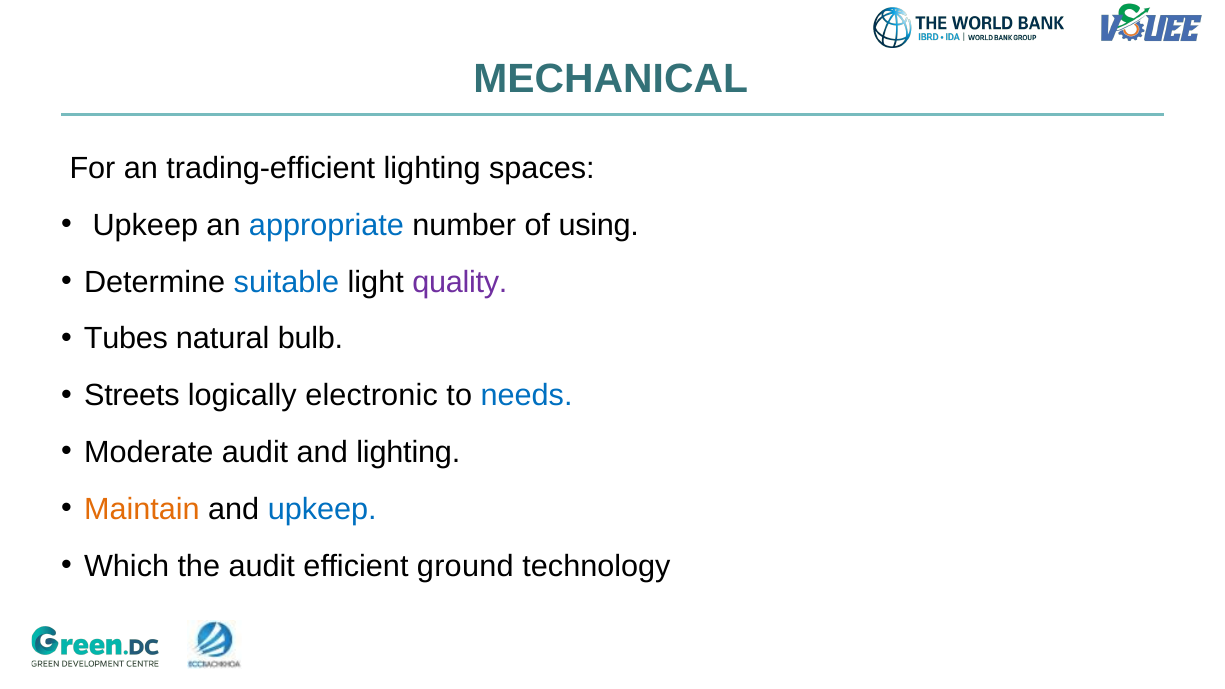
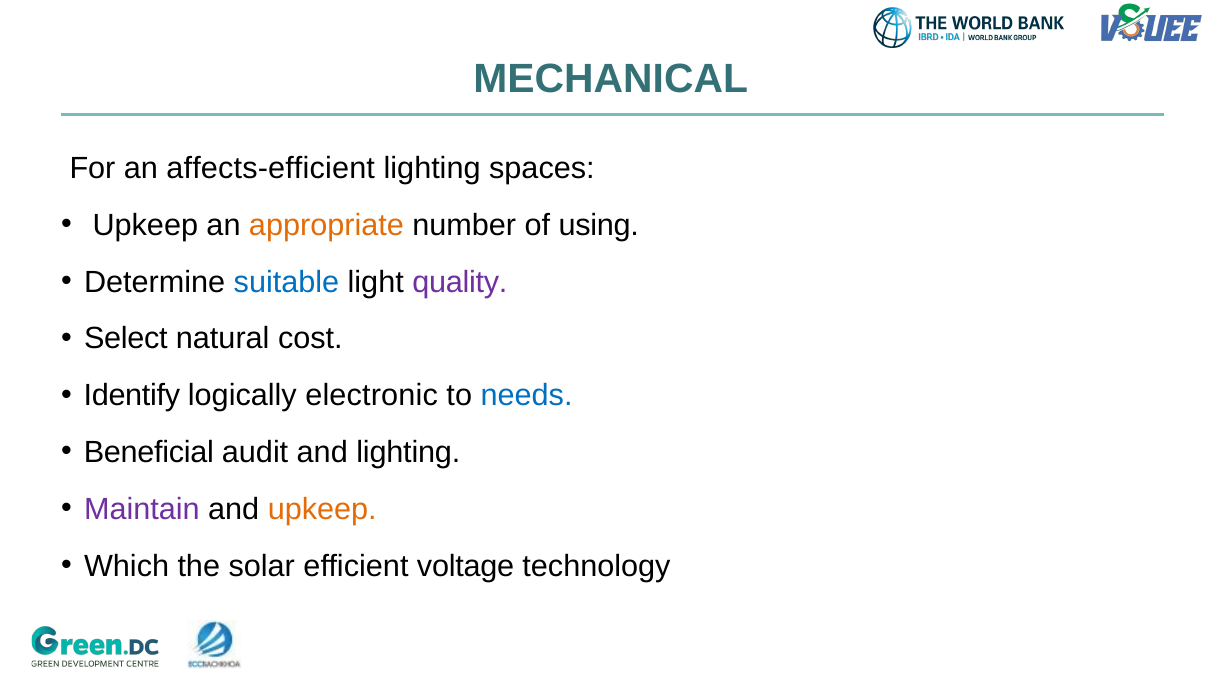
trading-efficient: trading-efficient -> affects-efficient (271, 168)
appropriate colour: blue -> orange (326, 225)
Tubes: Tubes -> Select (126, 339)
bulb: bulb -> cost (310, 339)
Streets: Streets -> Identify (132, 396)
Moderate: Moderate -> Beneficial (149, 453)
Maintain colour: orange -> purple (142, 509)
upkeep colour: blue -> orange (322, 509)
the audit: audit -> solar (262, 566)
ground: ground -> voltage (466, 566)
